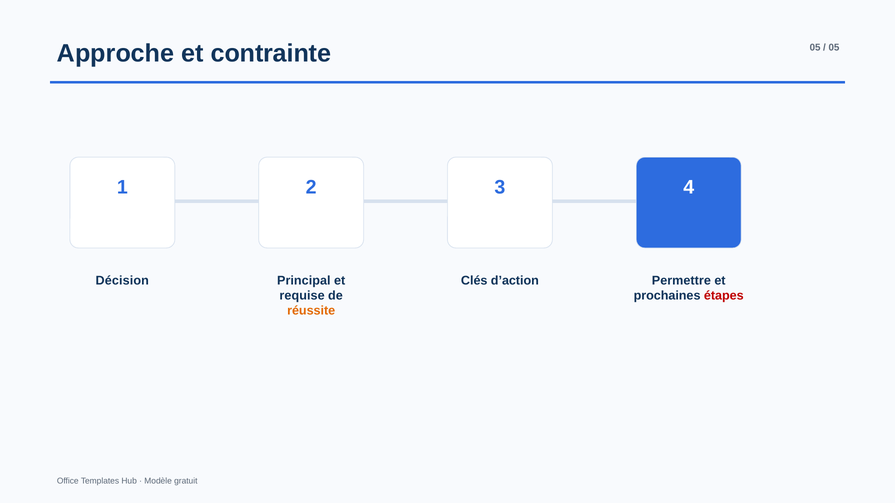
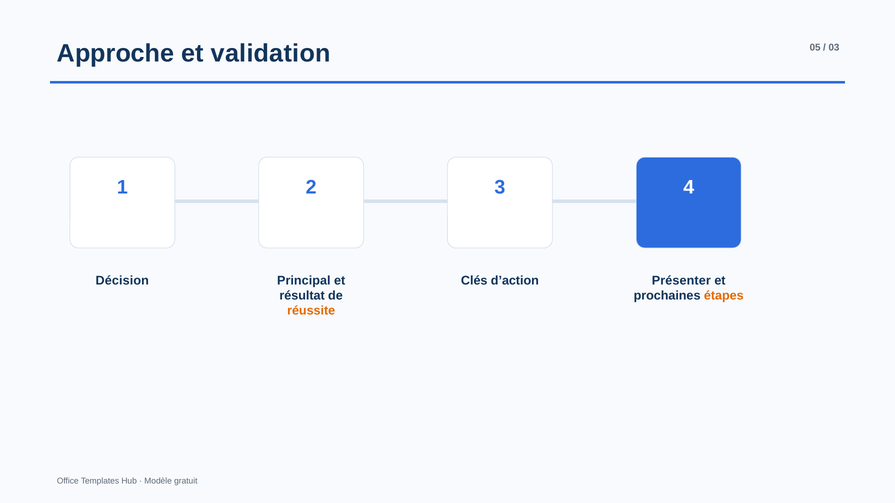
contrainte: contrainte -> validation (271, 54)
05: 05 -> 03 (834, 48)
Permettre: Permettre -> Présenter (681, 281)
requise: requise -> résultat (302, 296)
étapes colour: red -> orange (724, 296)
